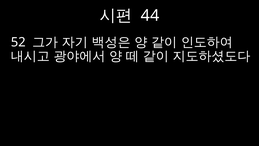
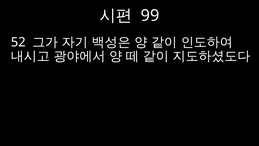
44: 44 -> 99 (150, 16)
